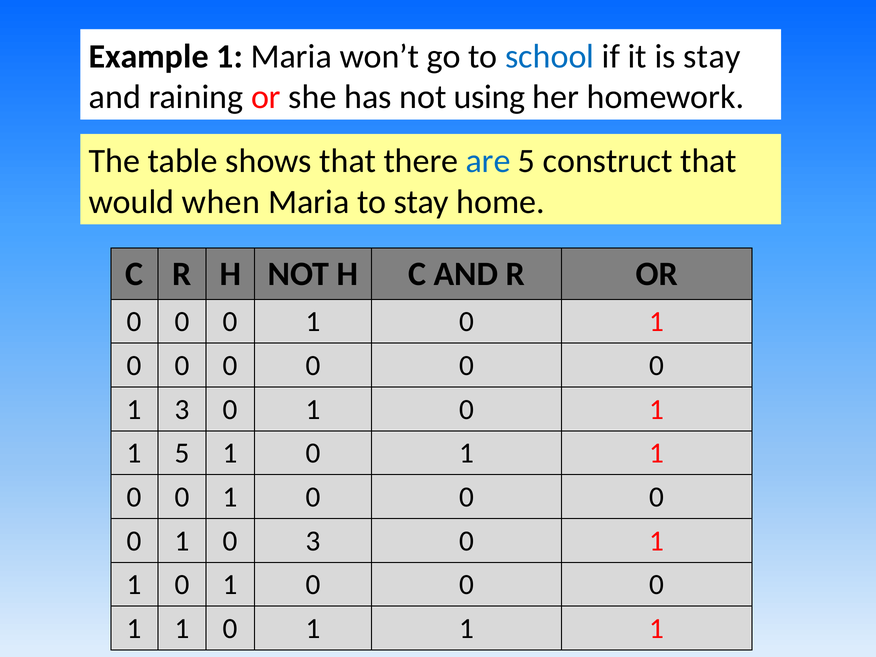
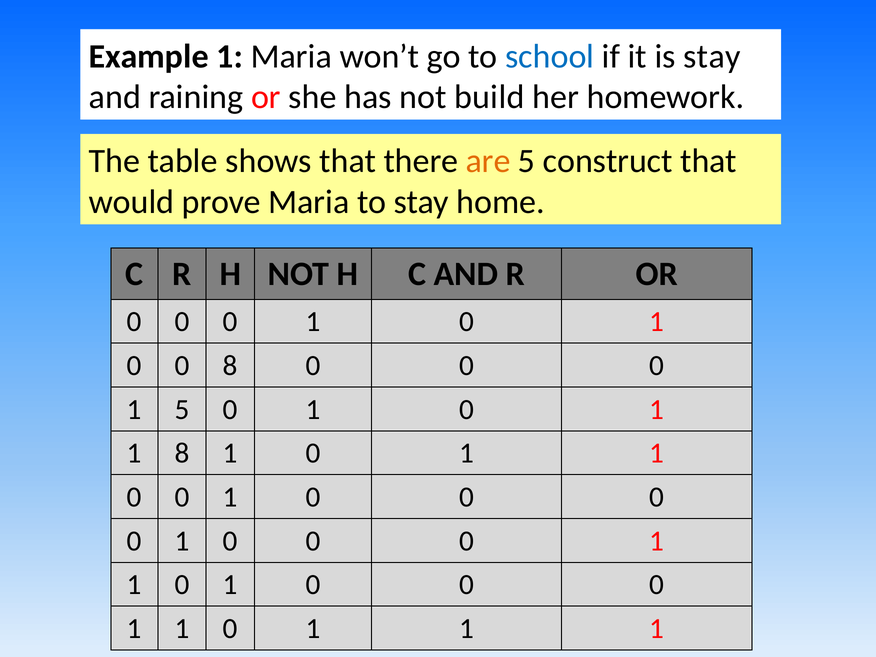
using: using -> build (489, 97)
are colour: blue -> orange (488, 161)
when: when -> prove (221, 202)
0: 0 -> 8 (230, 366)
1 3: 3 -> 5 (182, 409)
1 5: 5 -> 8 (182, 453)
3: 3 -> 0 (313, 541)
